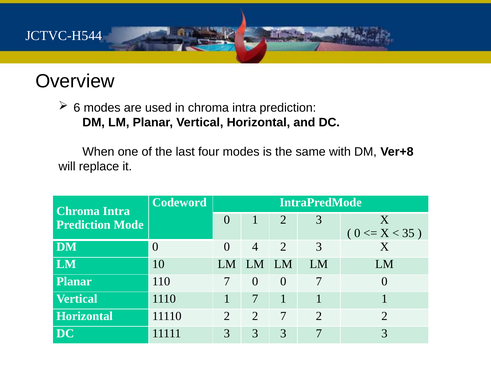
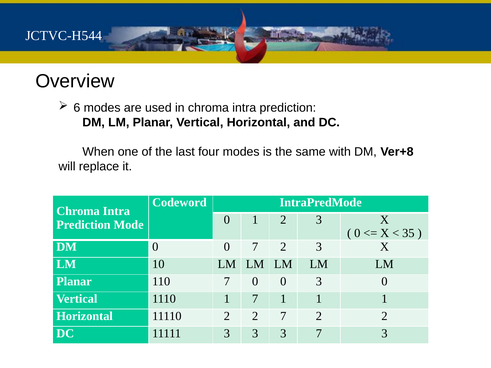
0 4: 4 -> 7 (255, 247)
0 7: 7 -> 3 (319, 282)
